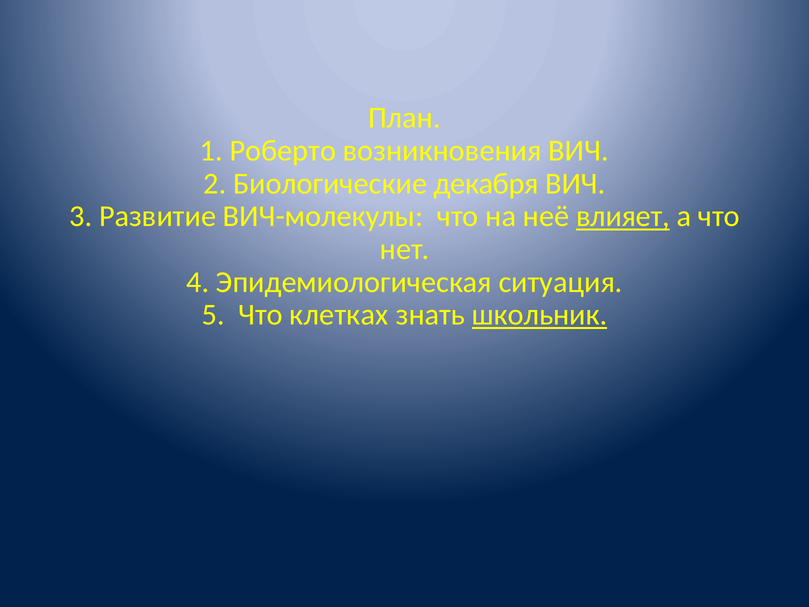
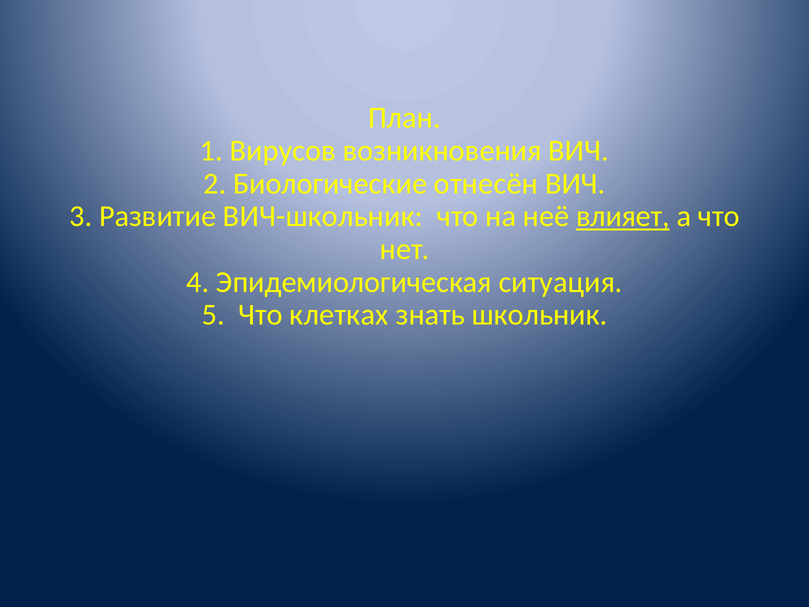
Роберто: Роберто -> Вирусов (283, 151)
декабря: декабря -> отнесён (486, 184)
ВИЧ-молекулы: ВИЧ-молекулы -> ВИЧ-школьник (323, 216)
школьник underline: present -> none (540, 315)
